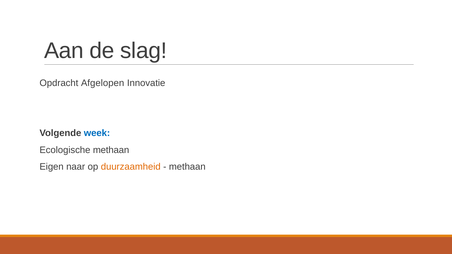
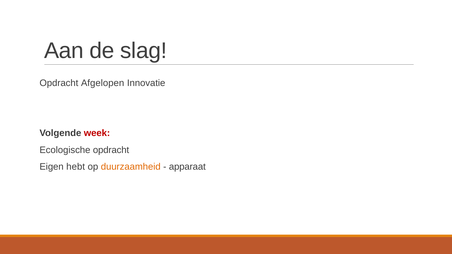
week colour: blue -> red (97, 133)
Ecologische methaan: methaan -> opdracht (111, 150)
naar: naar -> hebt (76, 167)
methaan: methaan -> apparaat (187, 167)
